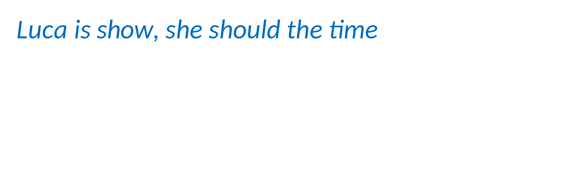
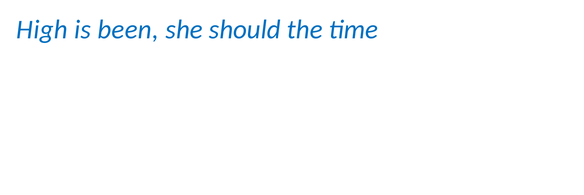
Luca: Luca -> High (42, 30)
show: show -> been (128, 30)
